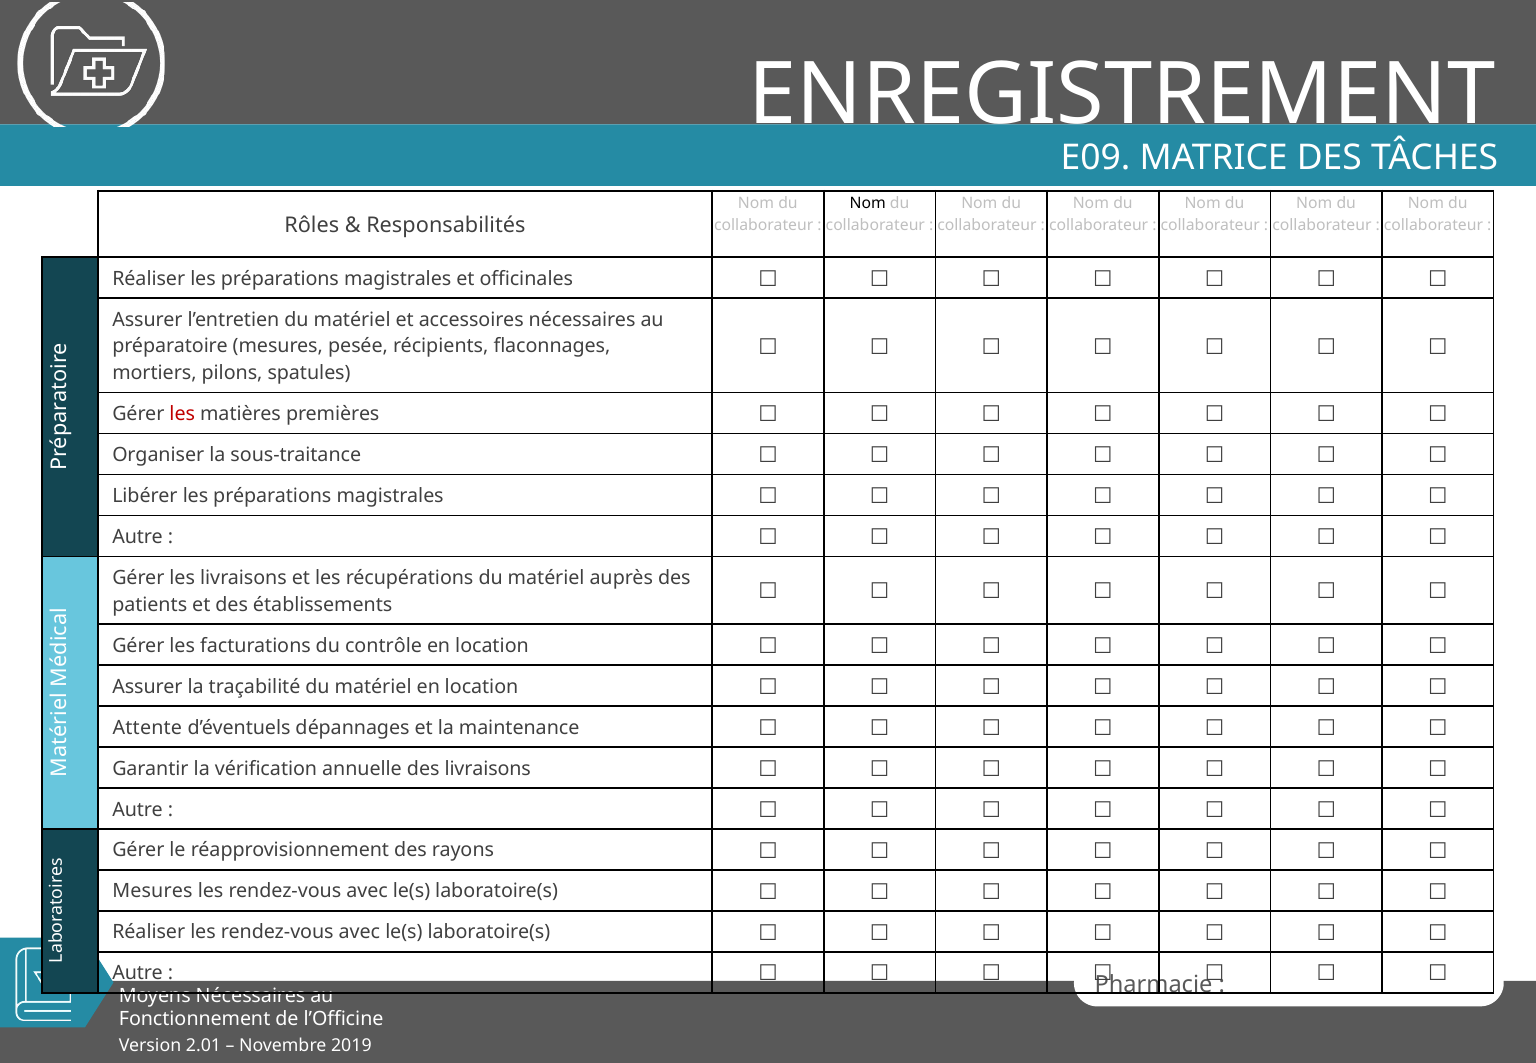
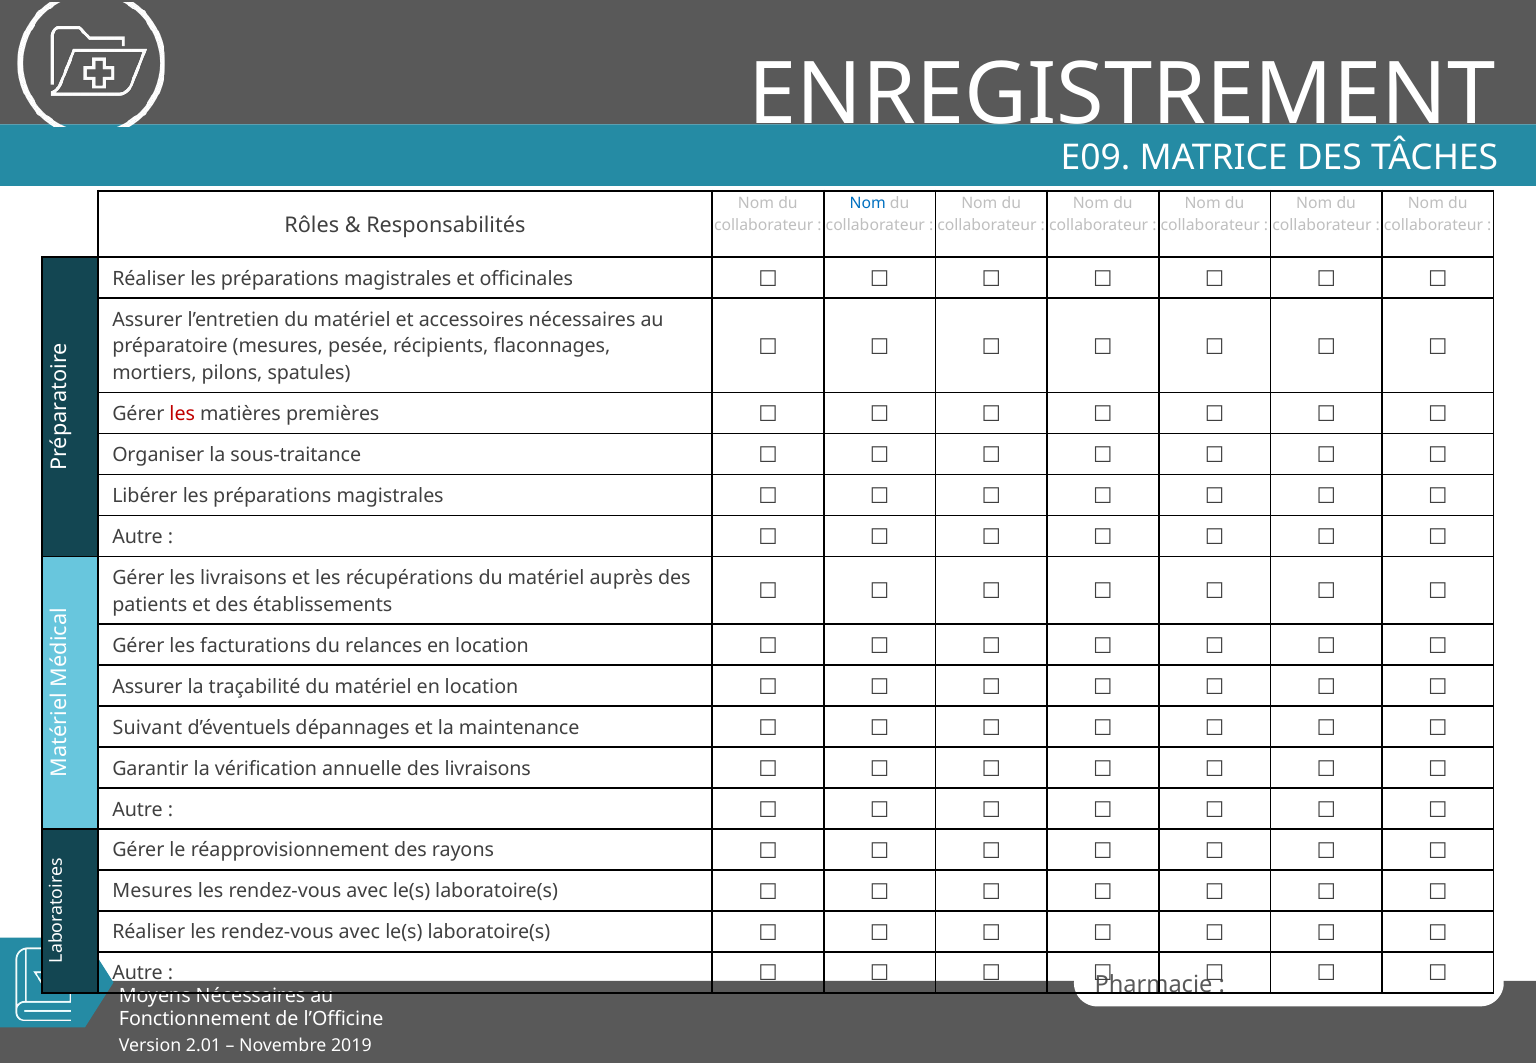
Nom colour: black -> blue (868, 203)
contrôle: contrôle -> relances (384, 646)
Attente: Attente -> Suivant (147, 728)
